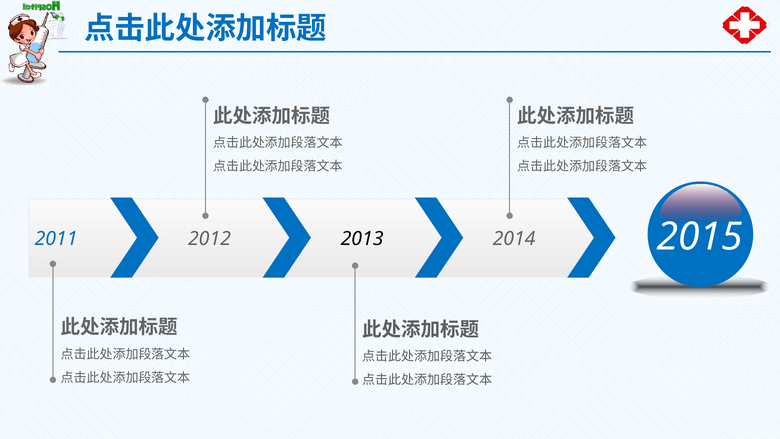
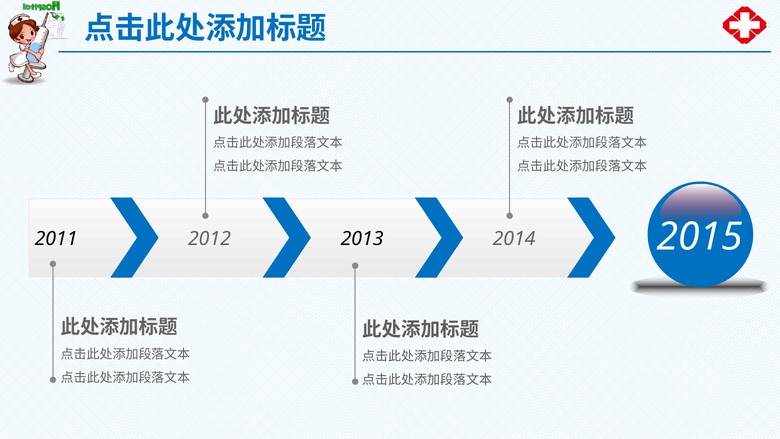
2011 colour: blue -> black (56, 239)
